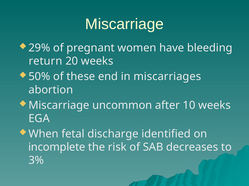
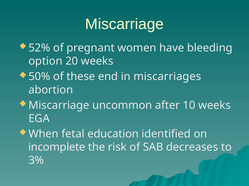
29%: 29% -> 52% (39, 48)
return: return -> option (45, 61)
discharge: discharge -> education (113, 134)
